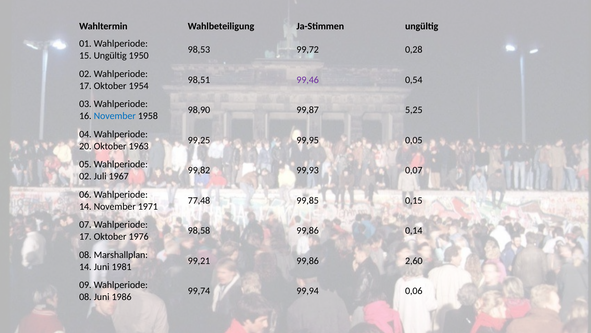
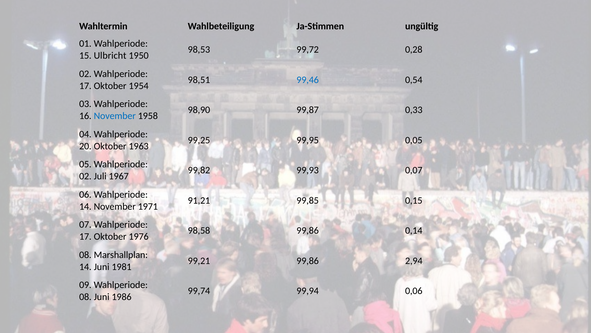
15 Ungültig: Ungültig -> Ulbricht (110, 56)
99,46 colour: purple -> blue (308, 80)
5,25: 5,25 -> 0,33 (414, 110)
77,48: 77,48 -> 91,21 (199, 200)
2,60: 2,60 -> 2,94 (414, 260)
